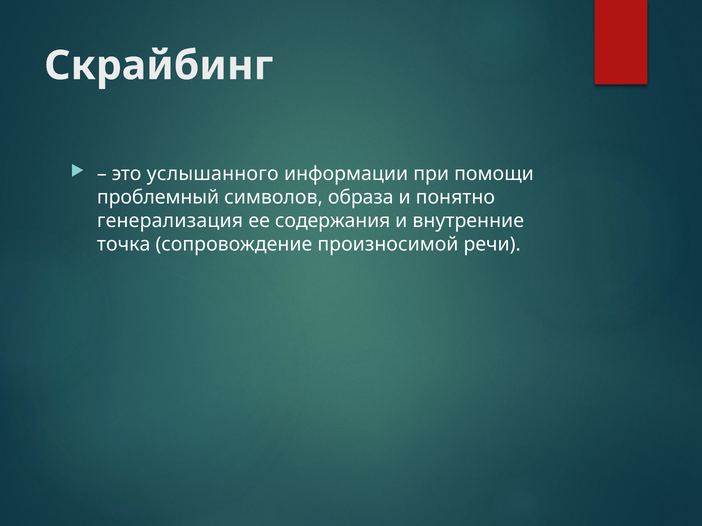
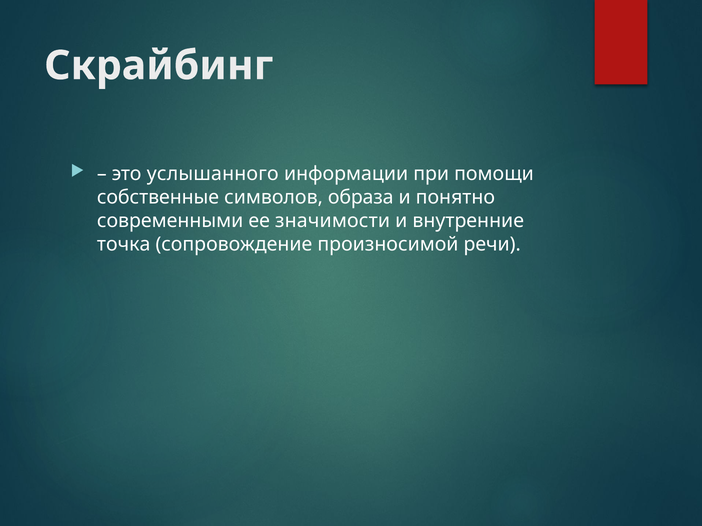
проблемный: проблемный -> собственные (158, 198)
генерализация: генерализация -> современными (170, 221)
содержания: содержания -> значимости (332, 221)
